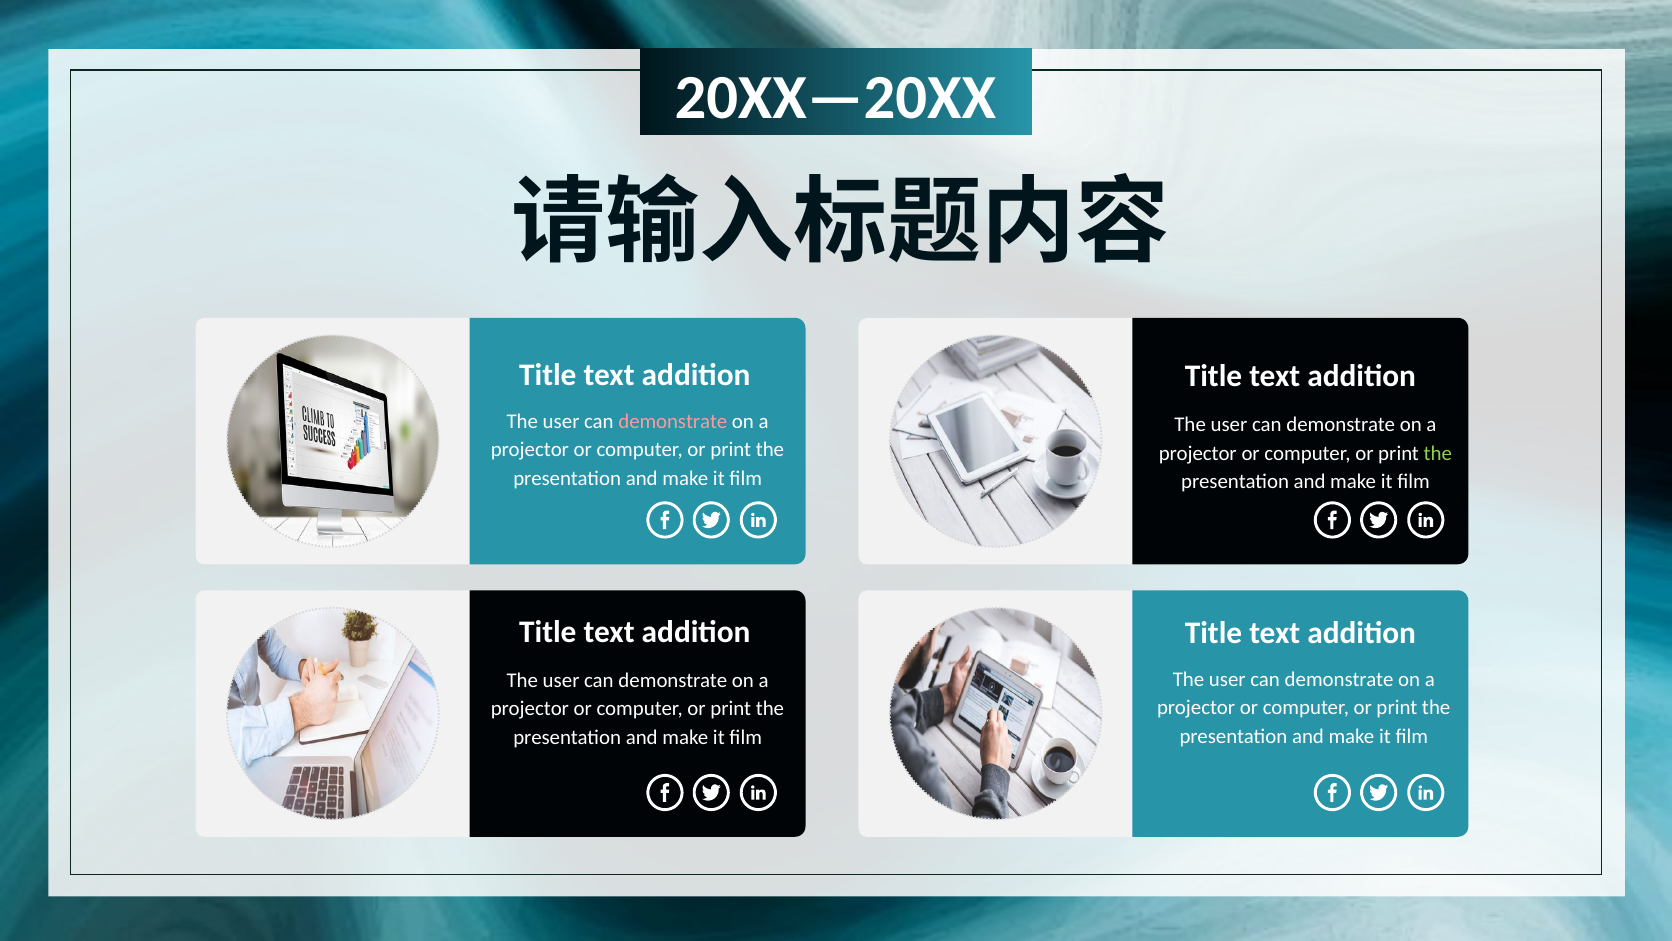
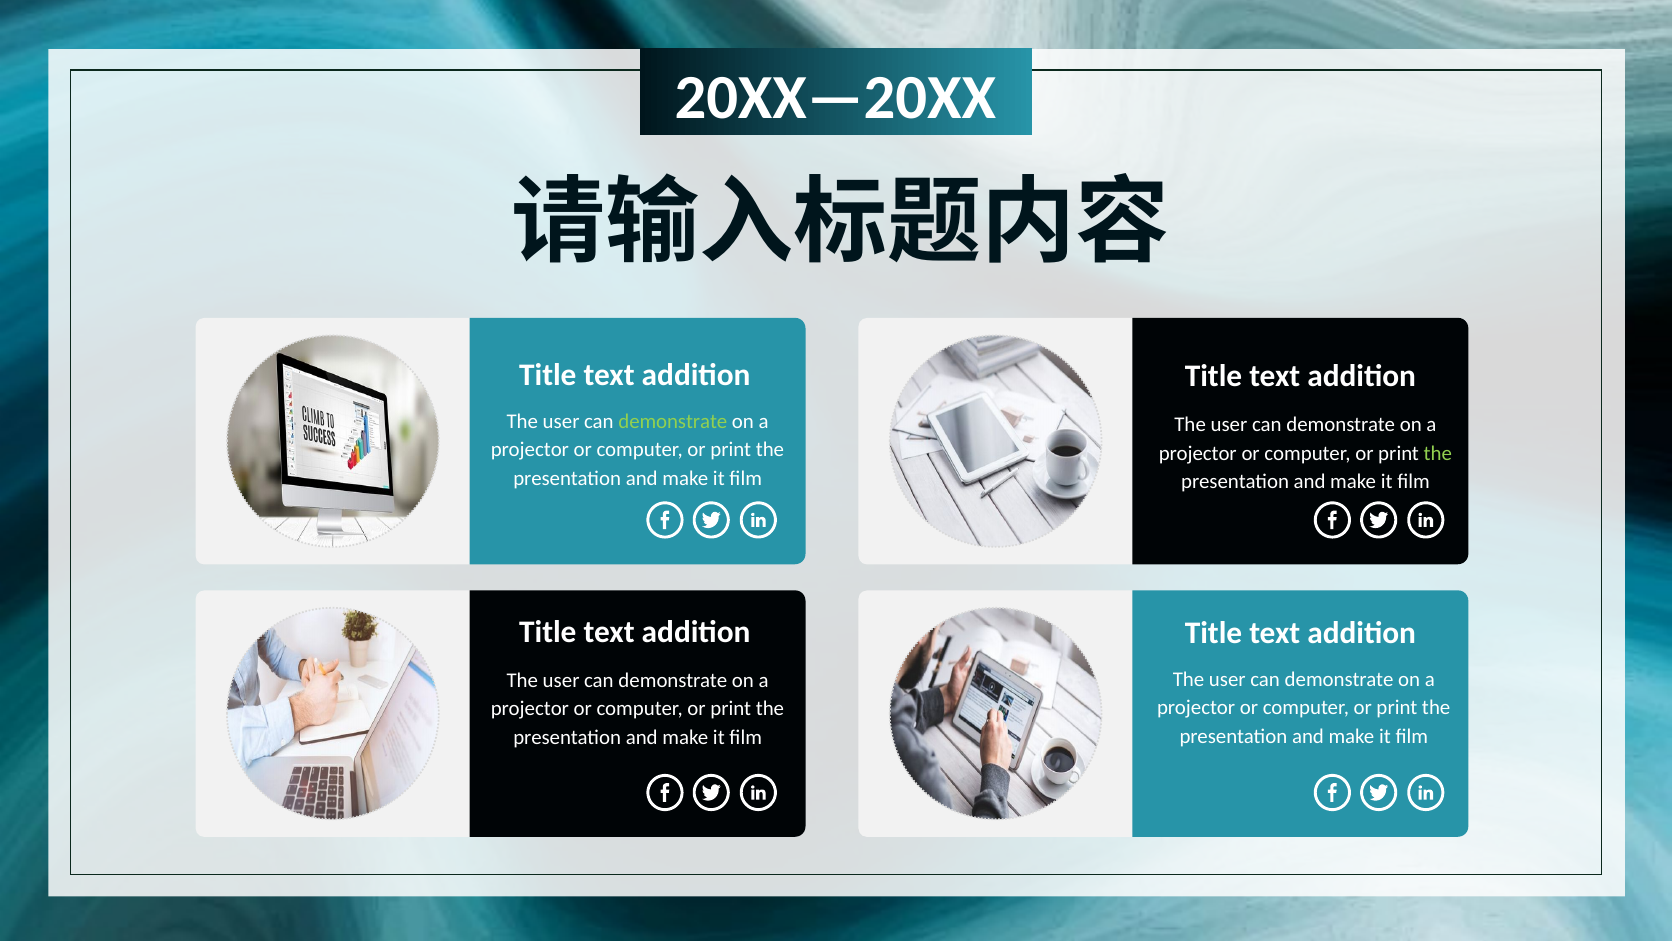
demonstrate colour: pink -> light green (673, 421)
